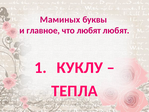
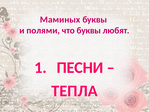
главное: главное -> полями (43, 30)
что любят: любят -> буквы (89, 30)
КУКЛУ: КУКЛУ -> ПЕСНИ (80, 67)
